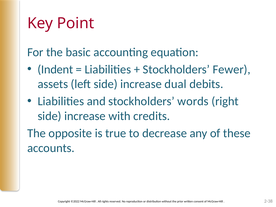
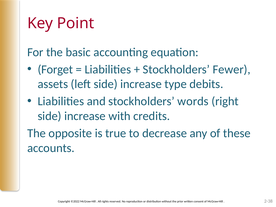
Indent: Indent -> Forget (55, 69)
dual: dual -> type (176, 84)
